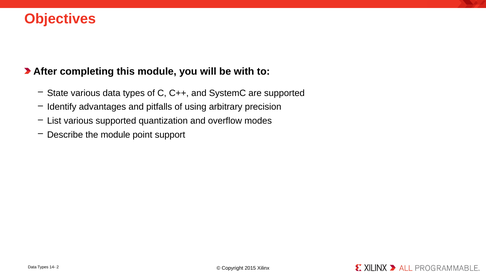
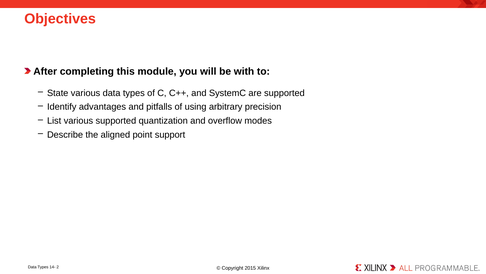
the module: module -> aligned (115, 134)
